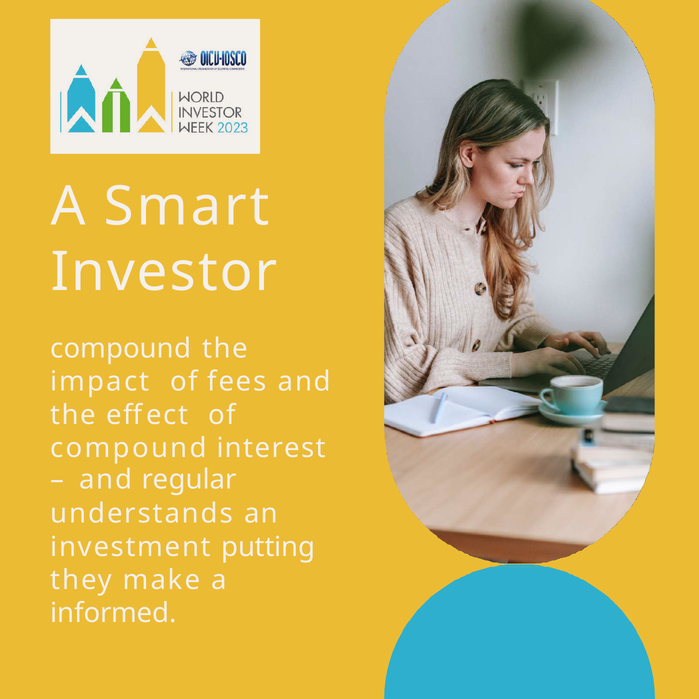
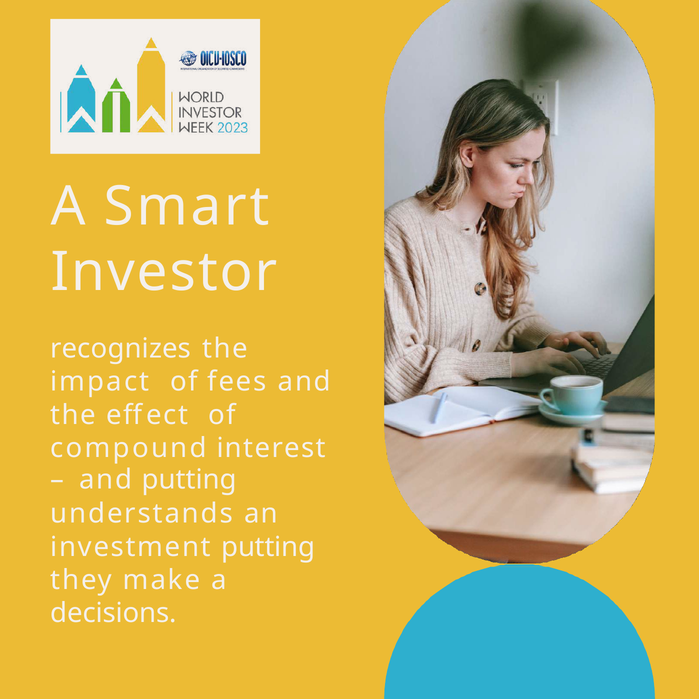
compound: compound -> recognizes (121, 349)
and regular: regular -> putting (189, 480)
informed: informed -> decisions (113, 613)
